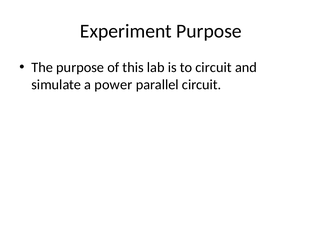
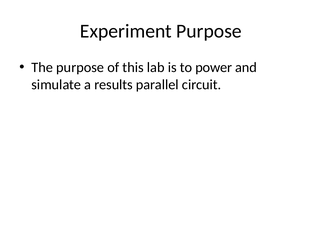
to circuit: circuit -> power (214, 68)
power: power -> results (113, 85)
